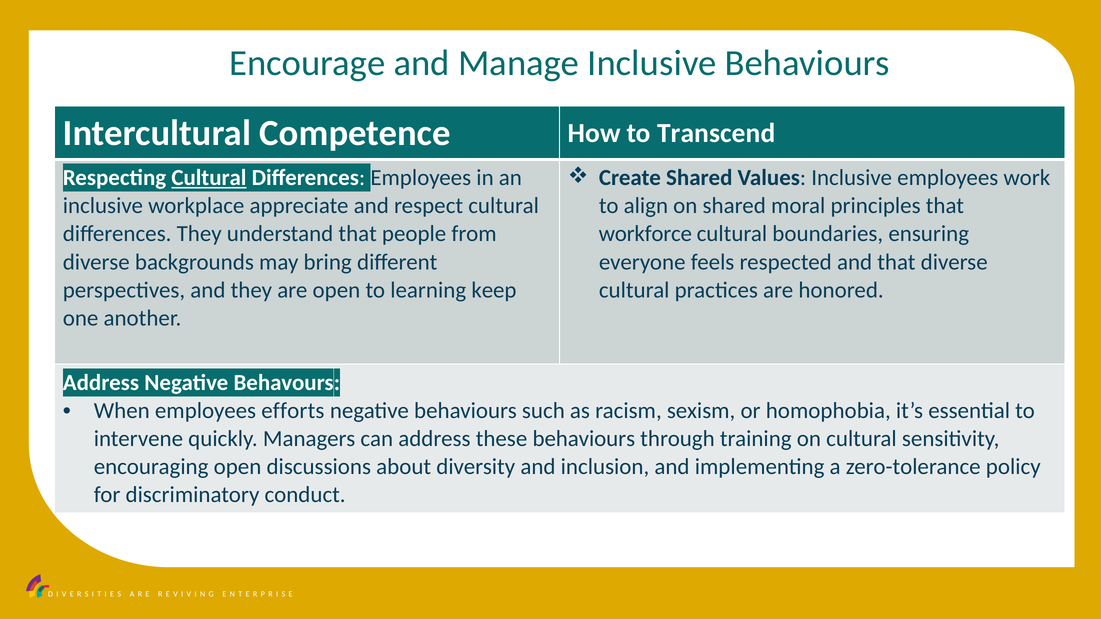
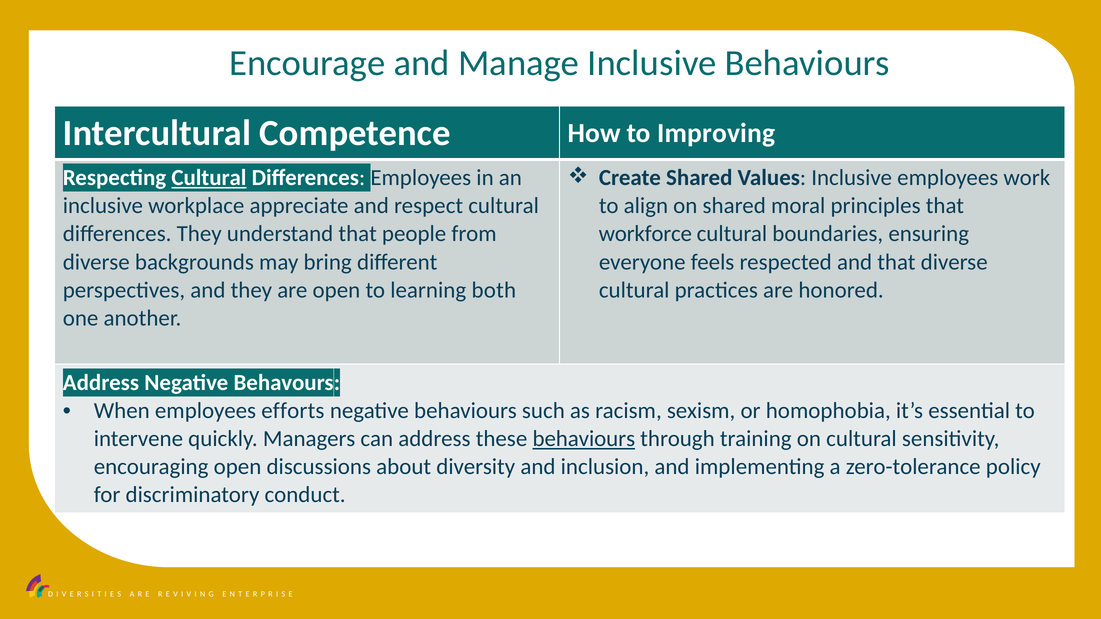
Transcend: Transcend -> Improving (716, 133)
keep: keep -> both (494, 290)
behaviours underline: none -> present (584, 439)
